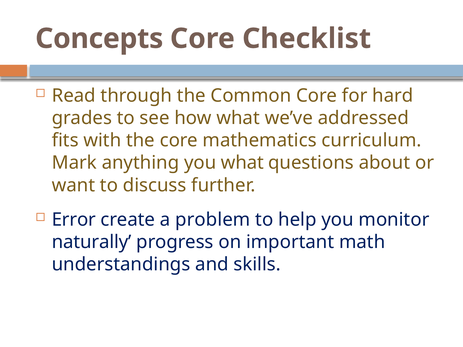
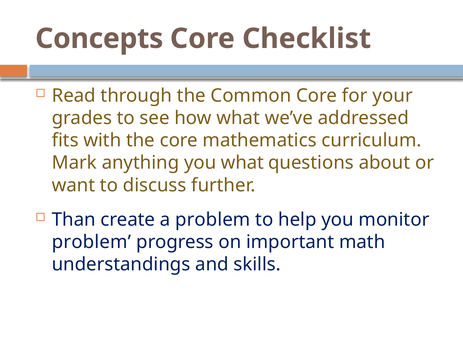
hard: hard -> your (393, 96)
Error: Error -> Than (74, 220)
naturally: naturally -> problem (91, 242)
